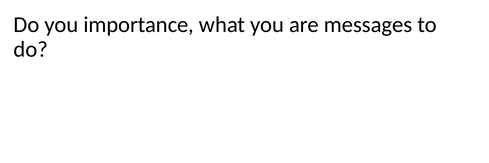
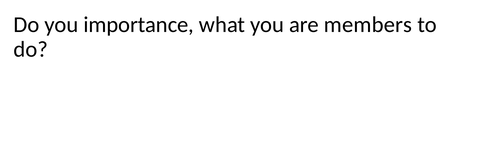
messages: messages -> members (368, 25)
